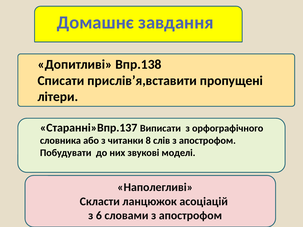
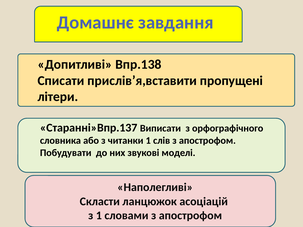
читанки 8: 8 -> 1 (148, 141)
з 6: 6 -> 1 (99, 216)
